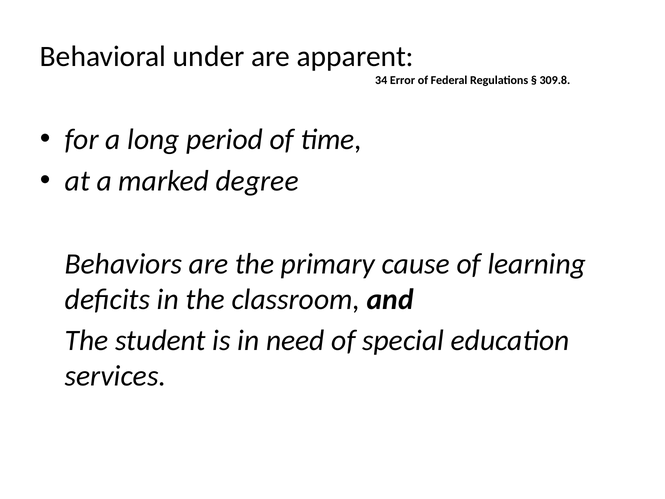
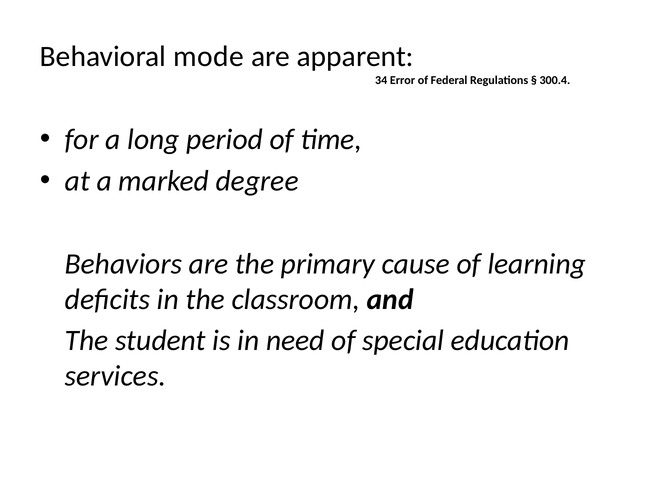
under: under -> mode (209, 56)
309.8: 309.8 -> 300.4 (555, 80)
